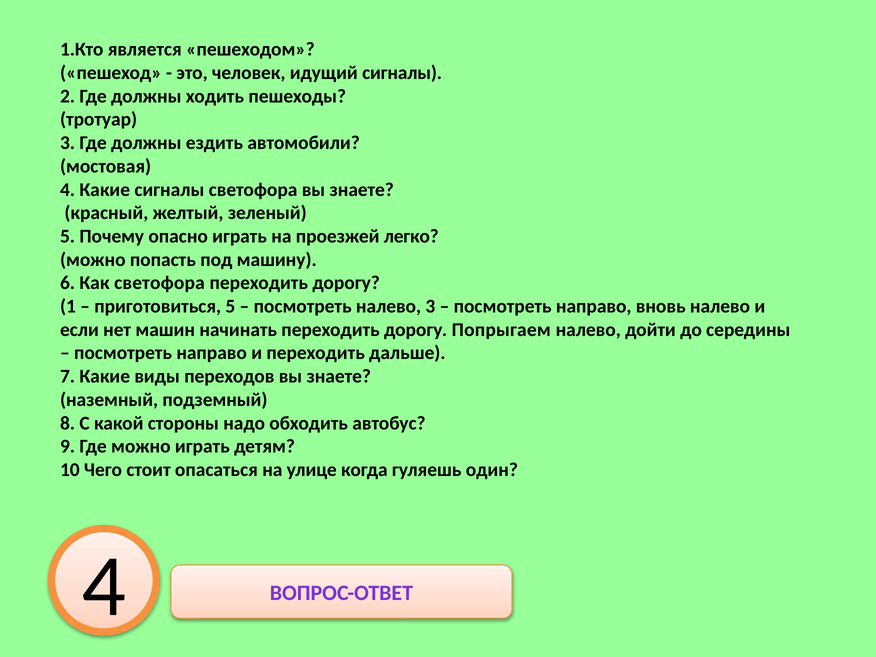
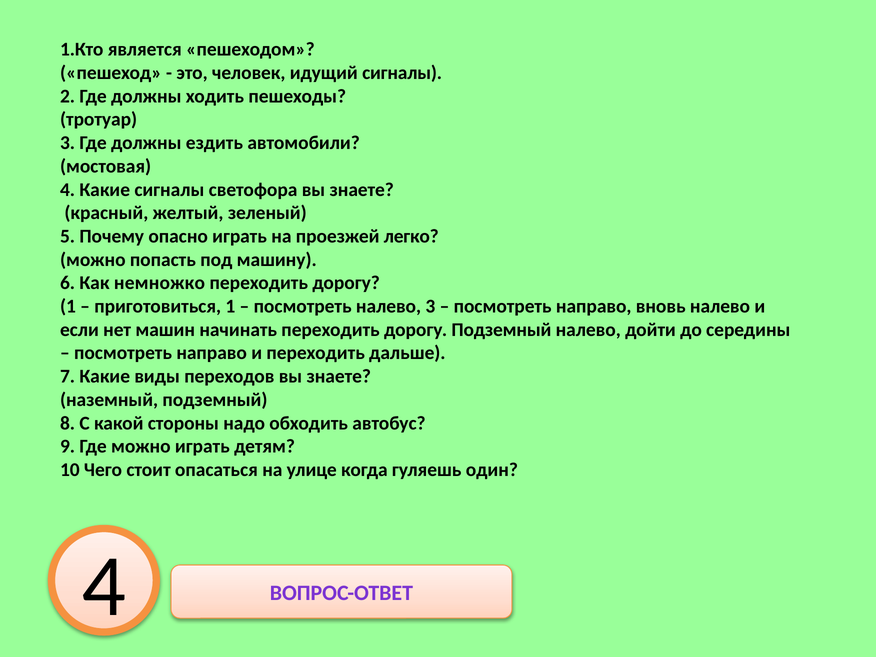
Как светофора: светофора -> немножко (159, 283)
приготовиться 5: 5 -> 1 (230, 306)
дорогу Попрыгаем: Попрыгаем -> Подземный (501, 330)
